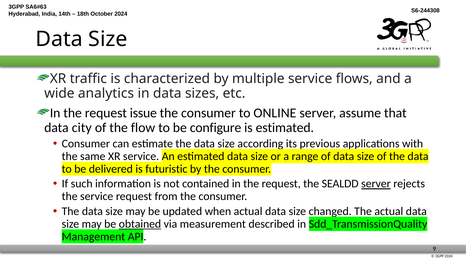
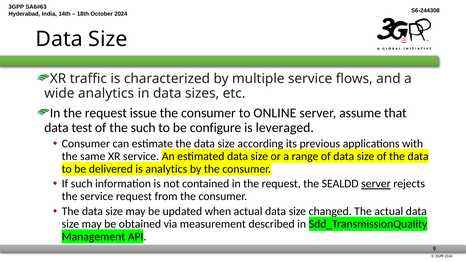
city: city -> test (82, 128)
the flow: flow -> such (143, 128)
is estimated: estimated -> leveraged (285, 128)
is futuristic: futuristic -> analytics (166, 169)
obtained underline: present -> none (140, 224)
